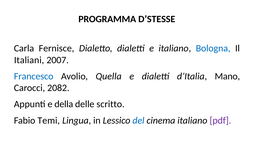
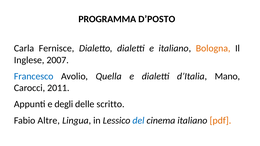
D’STESSE: D’STESSE -> D’POSTO (157, 19)
Bologna colour: blue -> orange (213, 48)
Italiani: Italiani -> Inglese (29, 60)
2082: 2082 -> 2011 (58, 88)
della: della -> degli (64, 104)
Temi: Temi -> Altre (49, 121)
pdf colour: purple -> orange (220, 121)
